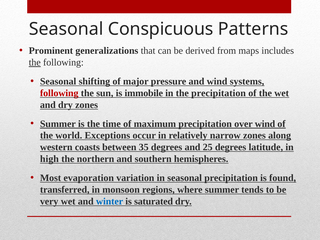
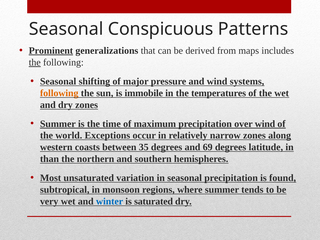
Prominent underline: none -> present (51, 51)
following colour: red -> orange (59, 93)
the precipitation: precipitation -> temperatures (219, 93)
25: 25 -> 69 (208, 147)
high: high -> than (49, 159)
evaporation: evaporation -> unsaturated (89, 178)
transferred: transferred -> subtropical (65, 190)
